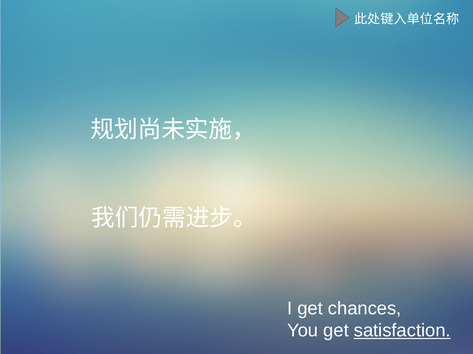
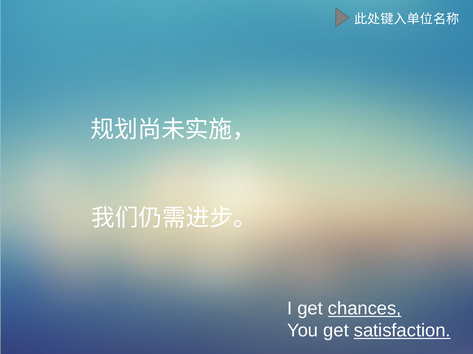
chances underline: none -> present (365, 309)
